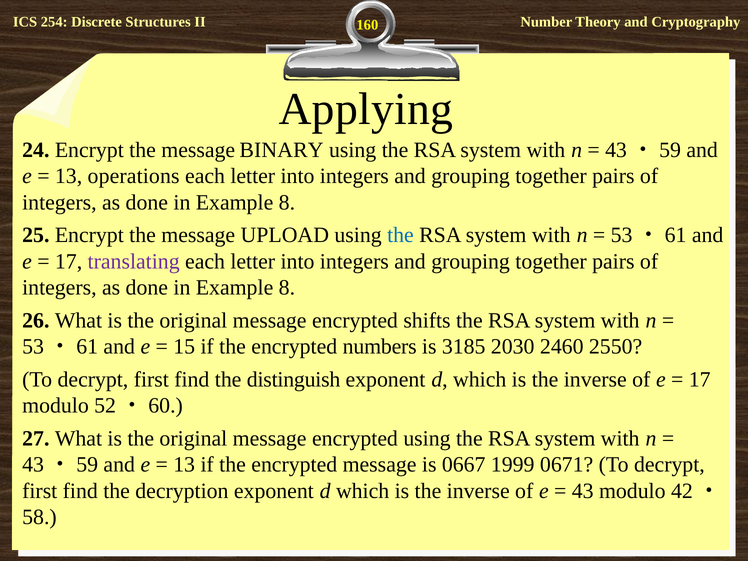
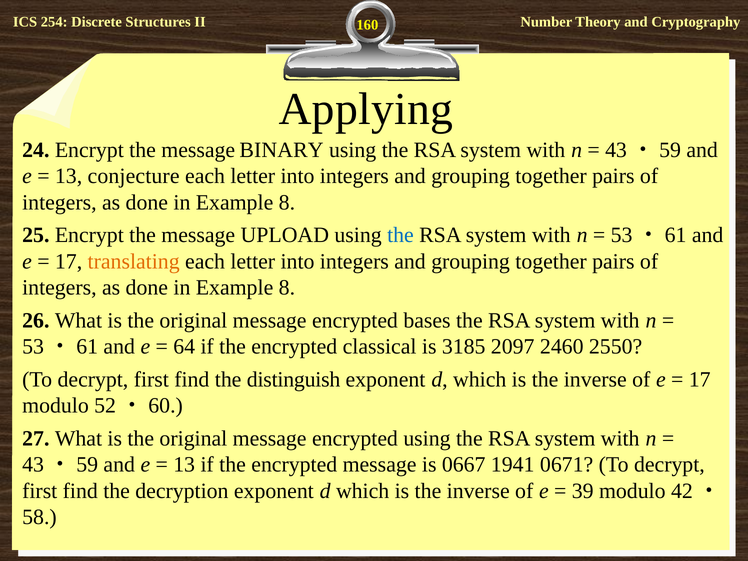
operations: operations -> conjecture (134, 176)
translating colour: purple -> orange (134, 261)
shifts: shifts -> bases (427, 320)
15: 15 -> 64 (184, 347)
numbers: numbers -> classical (380, 347)
2030: 2030 -> 2097 (513, 347)
1999: 1999 -> 1941 (513, 465)
43: 43 -> 39 (583, 491)
